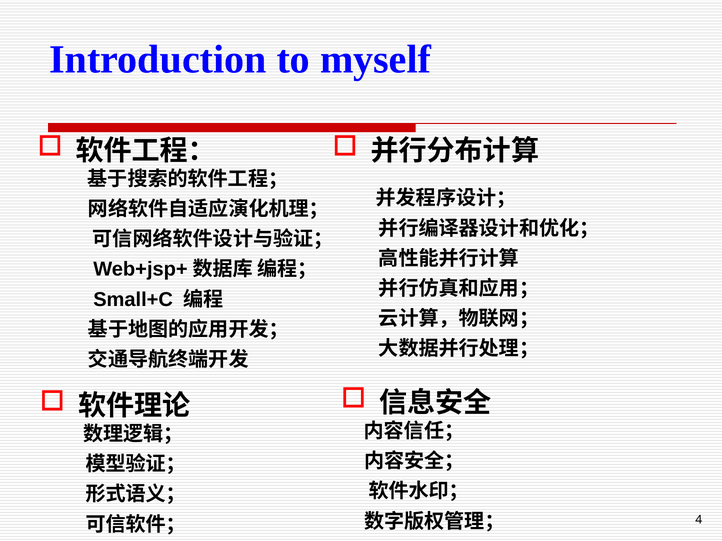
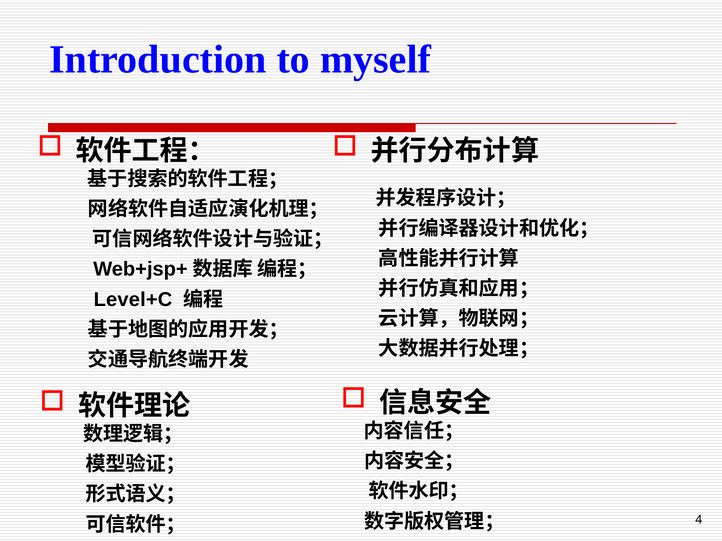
Small+C: Small+C -> Level+C (133, 300)
